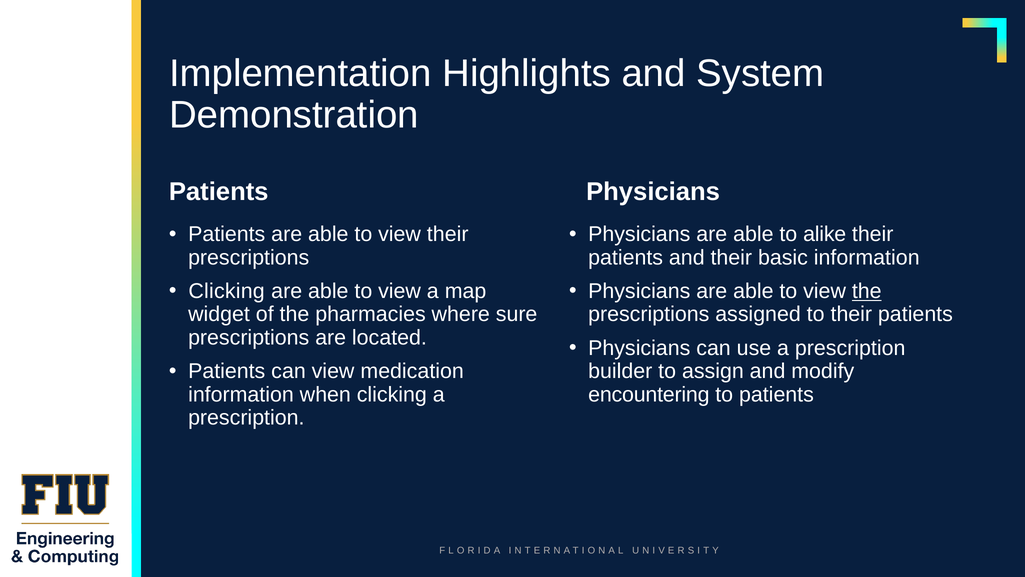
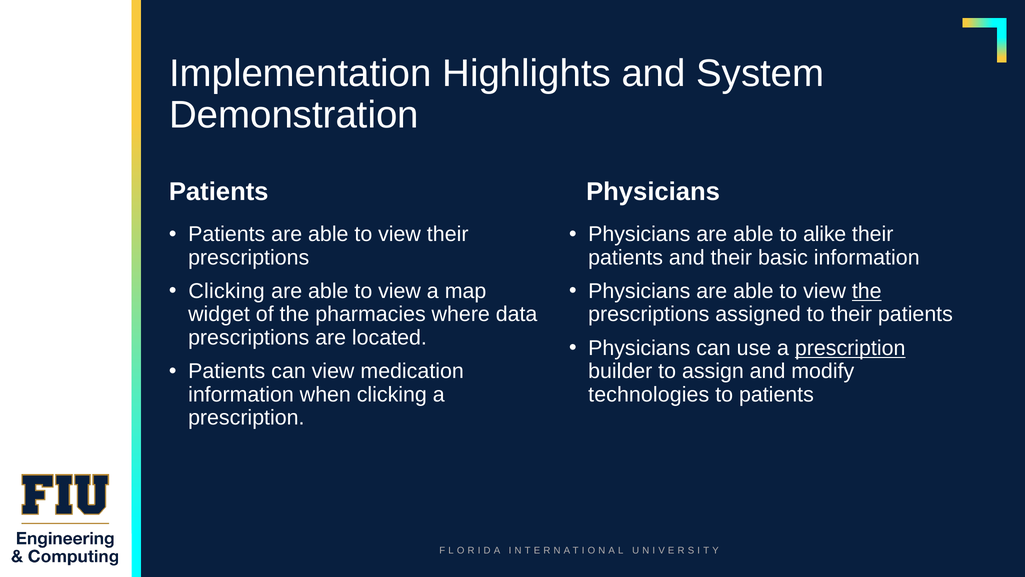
sure: sure -> data (517, 314)
prescription underline: none -> present (850, 348)
encountering: encountering -> technologies (649, 394)
